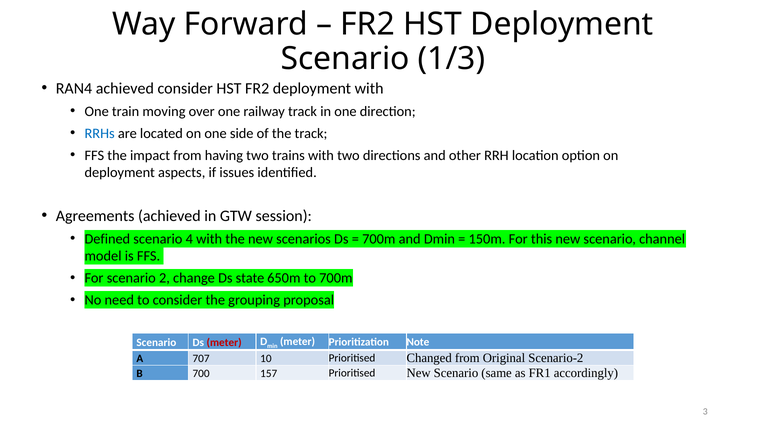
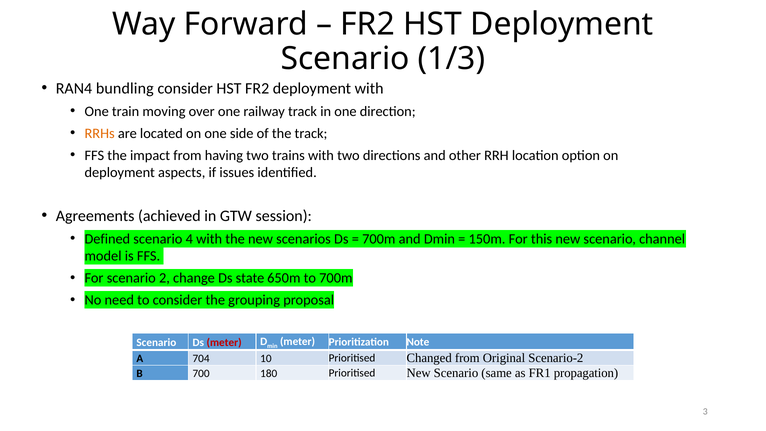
RAN4 achieved: achieved -> bundling (125, 88)
RRHs colour: blue -> orange (100, 133)
707: 707 -> 704 (201, 358)
157: 157 -> 180 (269, 373)
accordingly: accordingly -> propagation (586, 373)
